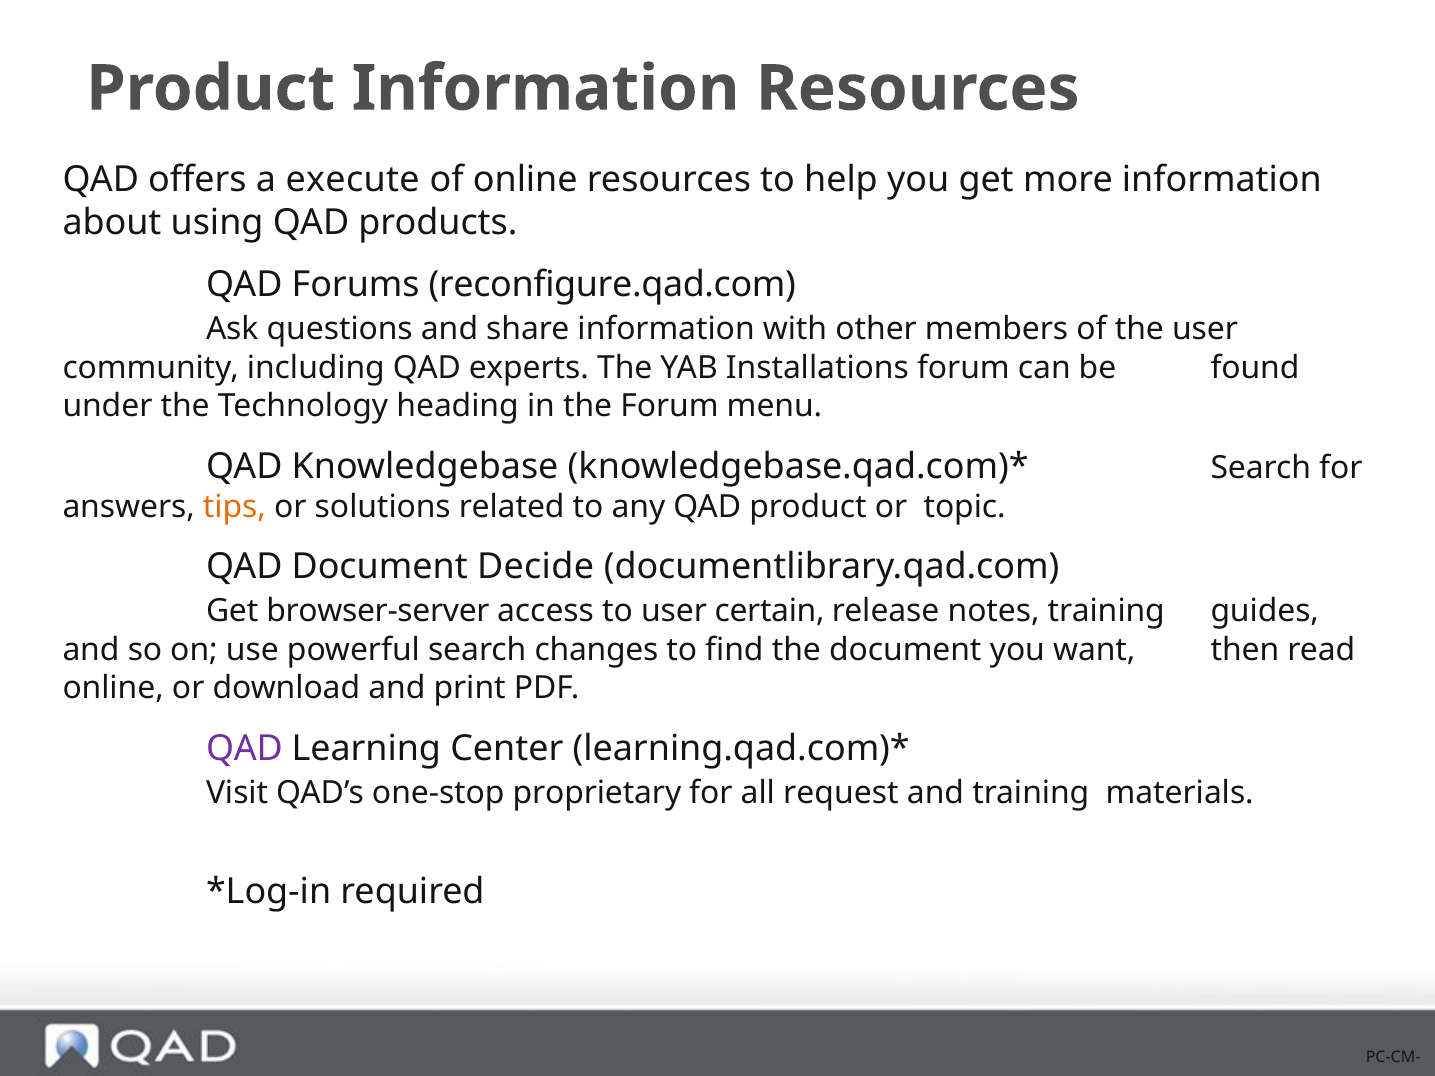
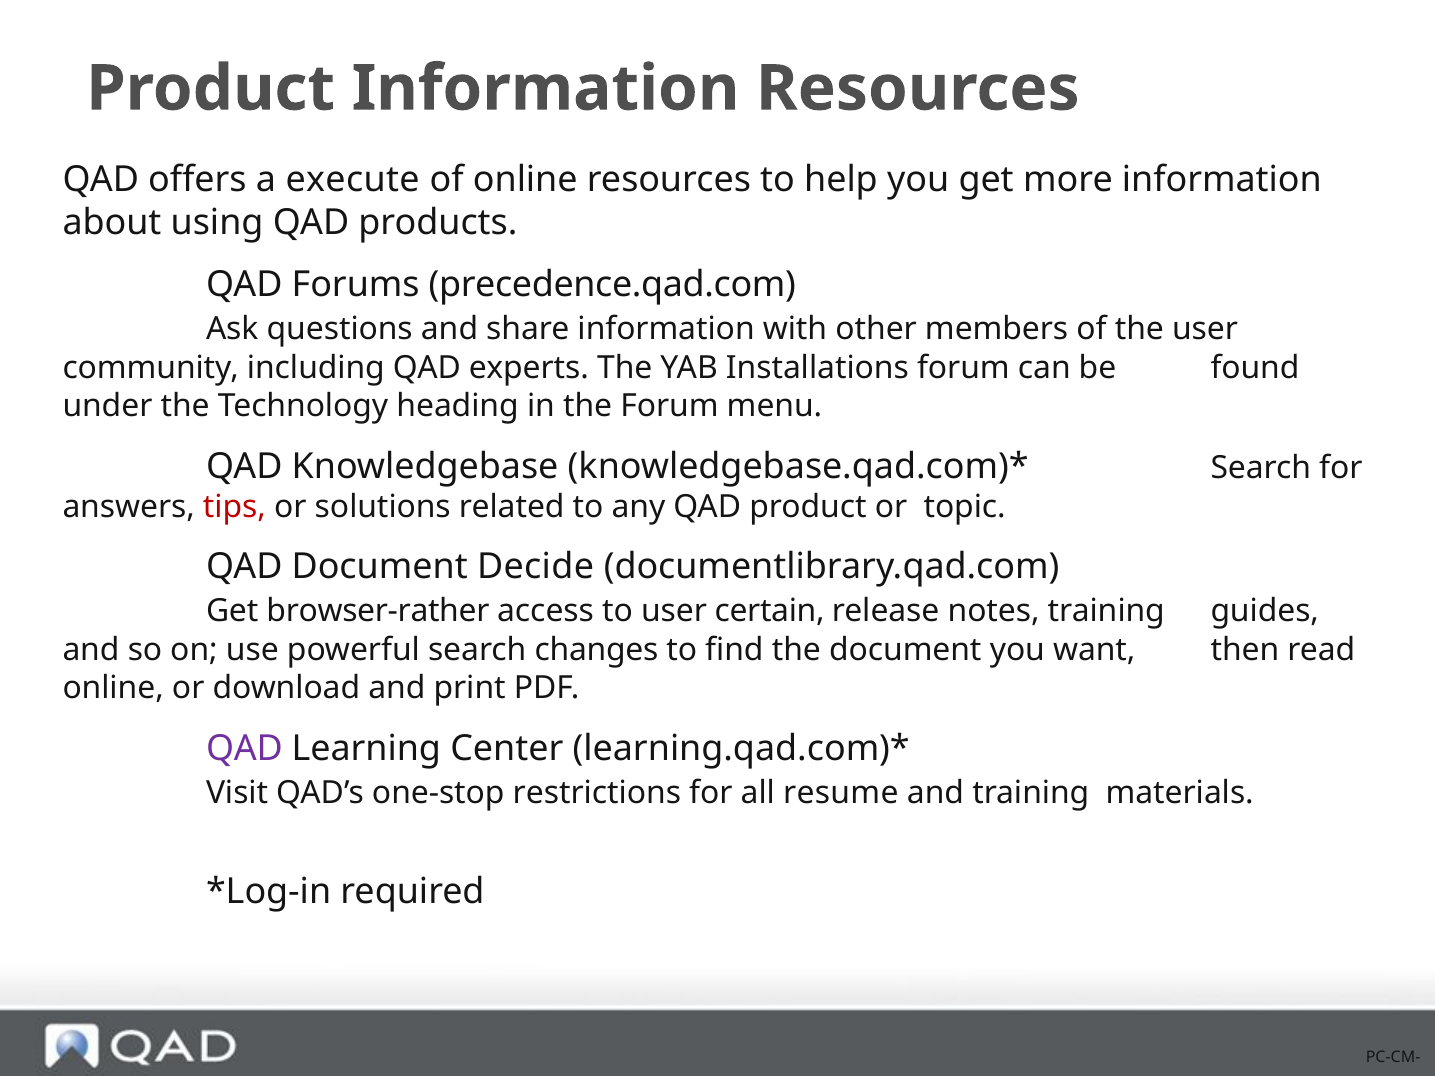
reconfigure.qad.com: reconfigure.qad.com -> precedence.qad.com (612, 285)
tips colour: orange -> red (234, 507)
browser-server: browser-server -> browser-rather (378, 611)
proprietary: proprietary -> restrictions (597, 793)
request: request -> resume (841, 793)
